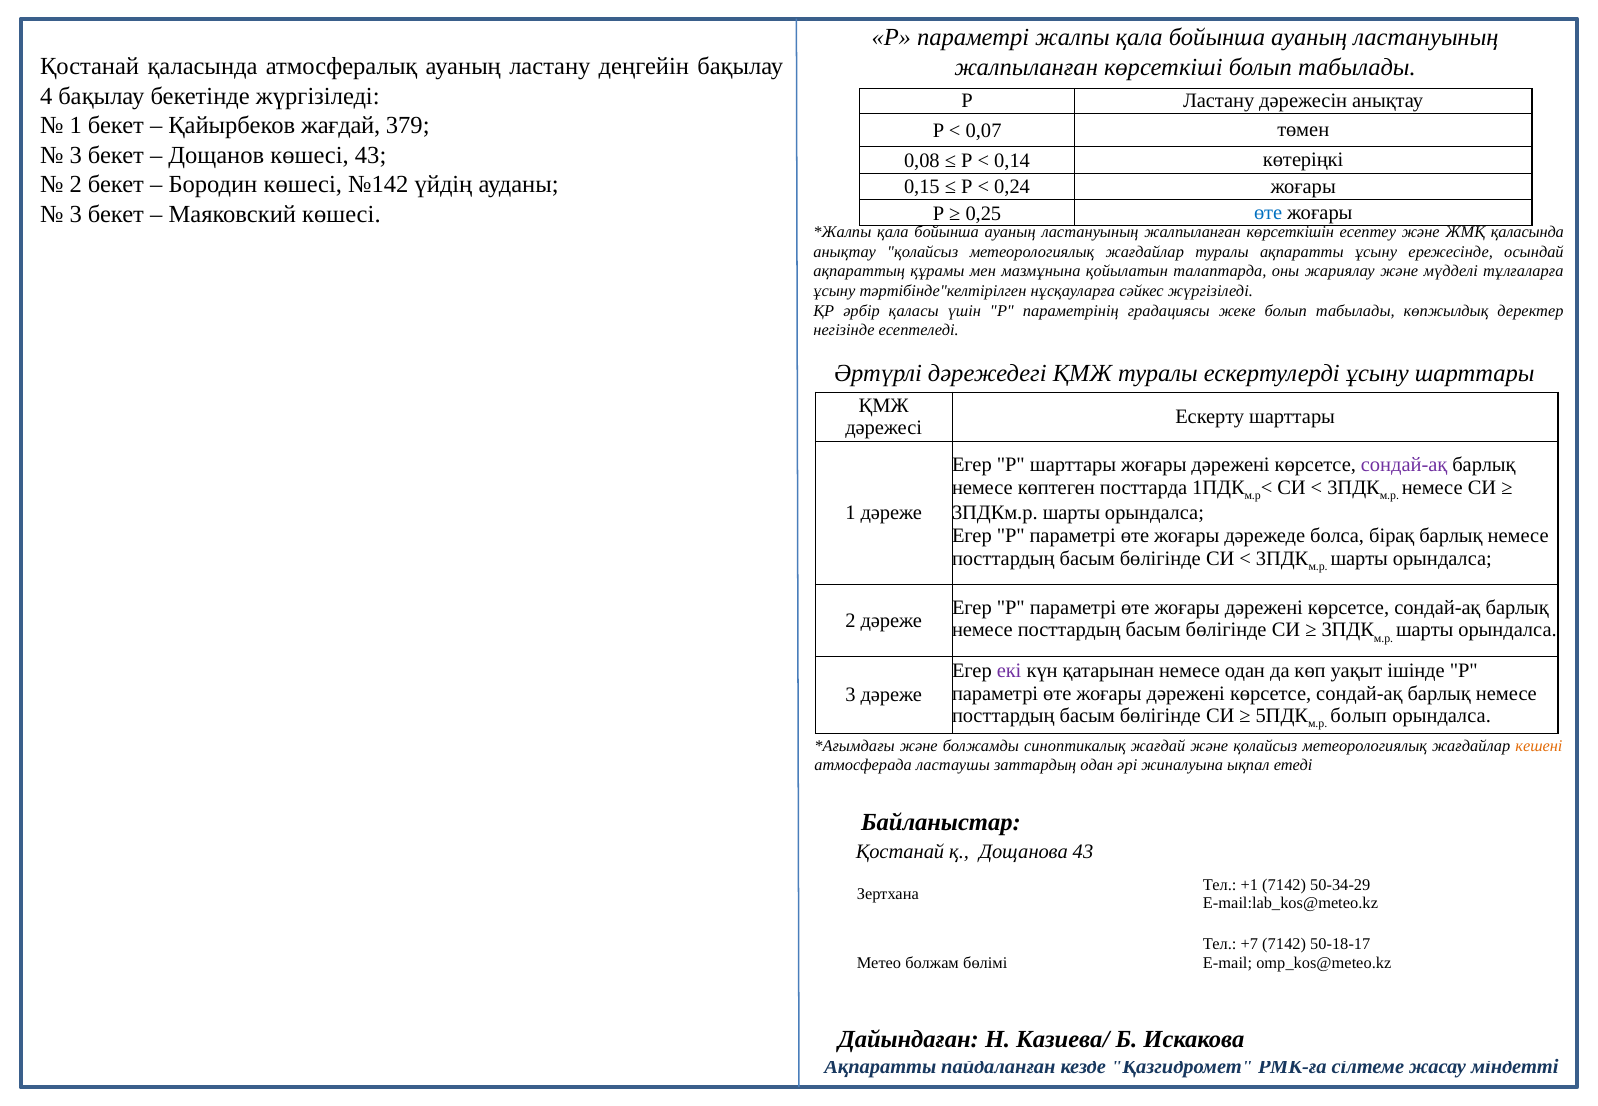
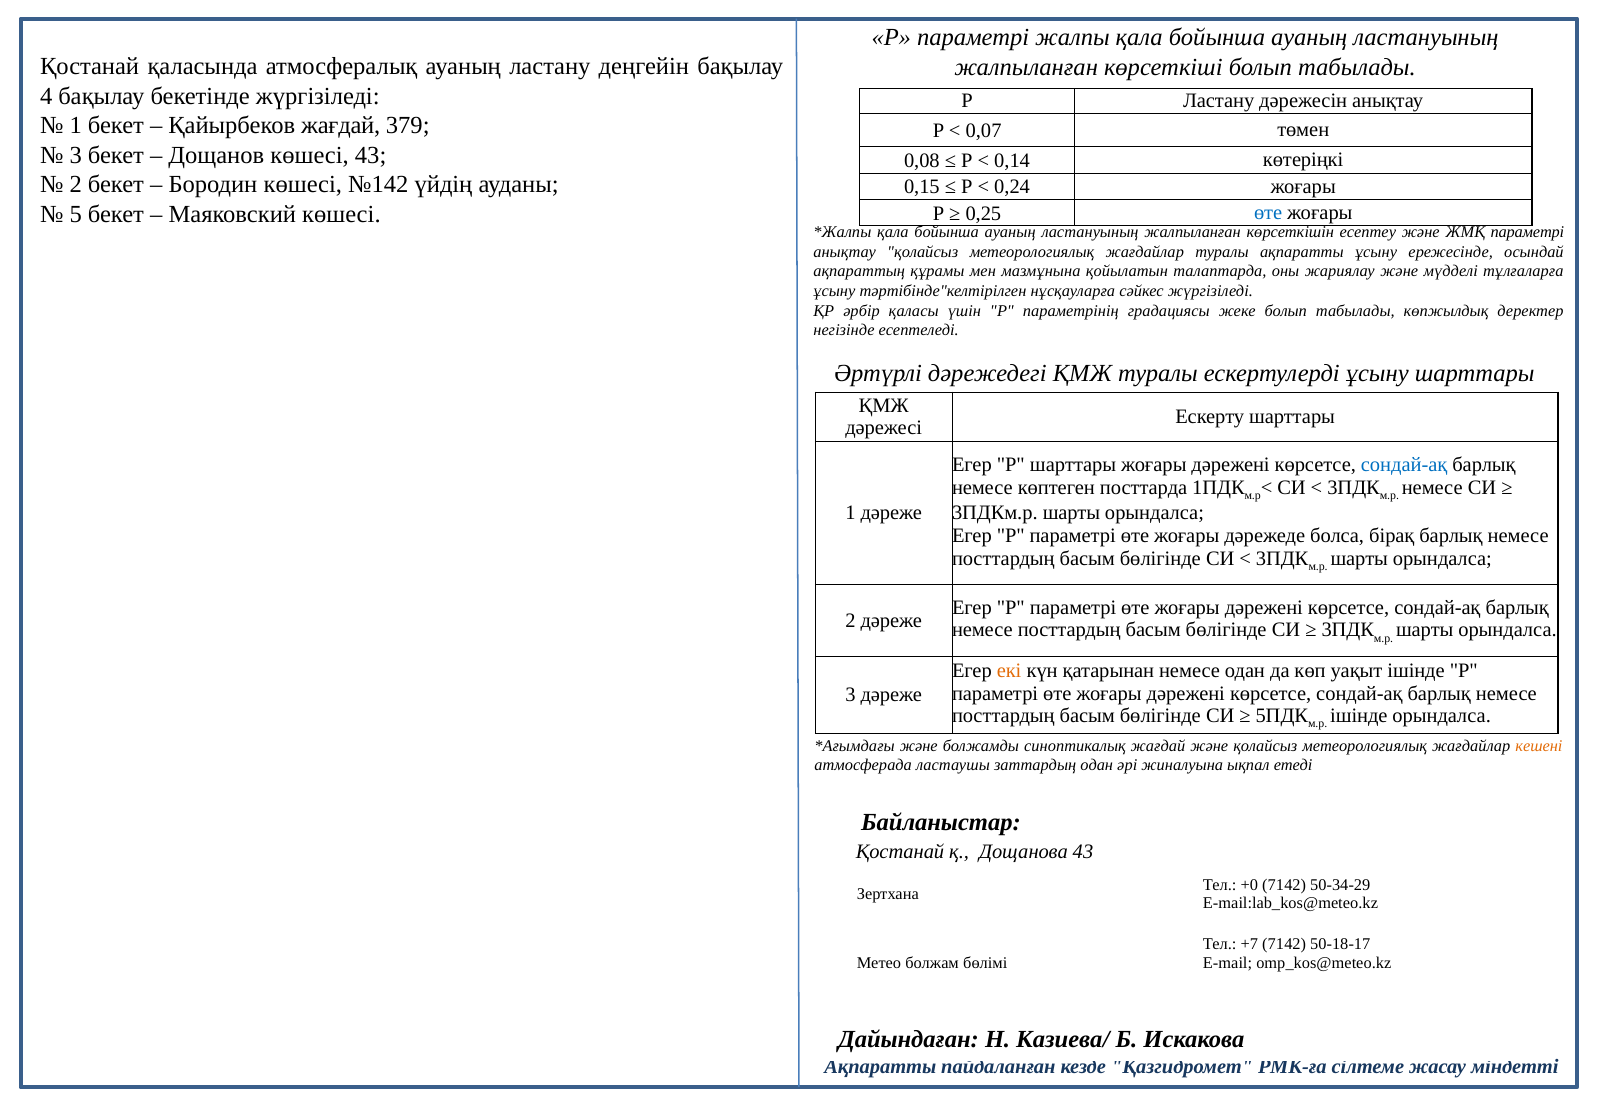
3: 3 -> 5 (76, 214)
ЖМҚ қаласында: қаласында -> параметрі (1527, 232)
сондай-ақ colour: purple -> blue (1404, 465)
екі colour: purple -> orange (1009, 671)
болып: болып -> ішінде (1359, 716)
+1: +1 -> +0 (1249, 885)
